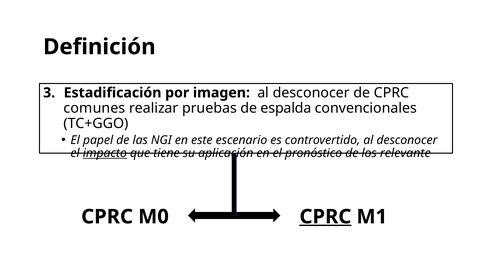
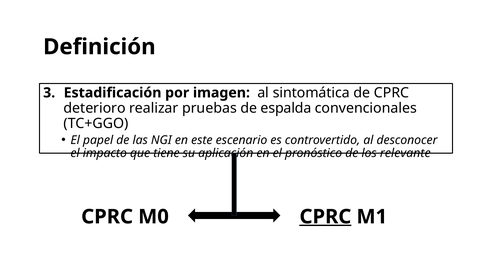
imagen al desconocer: desconocer -> sintomática (311, 93)
comunes: comunes -> deterioro (95, 108)
impacto underline: present -> none (105, 153)
